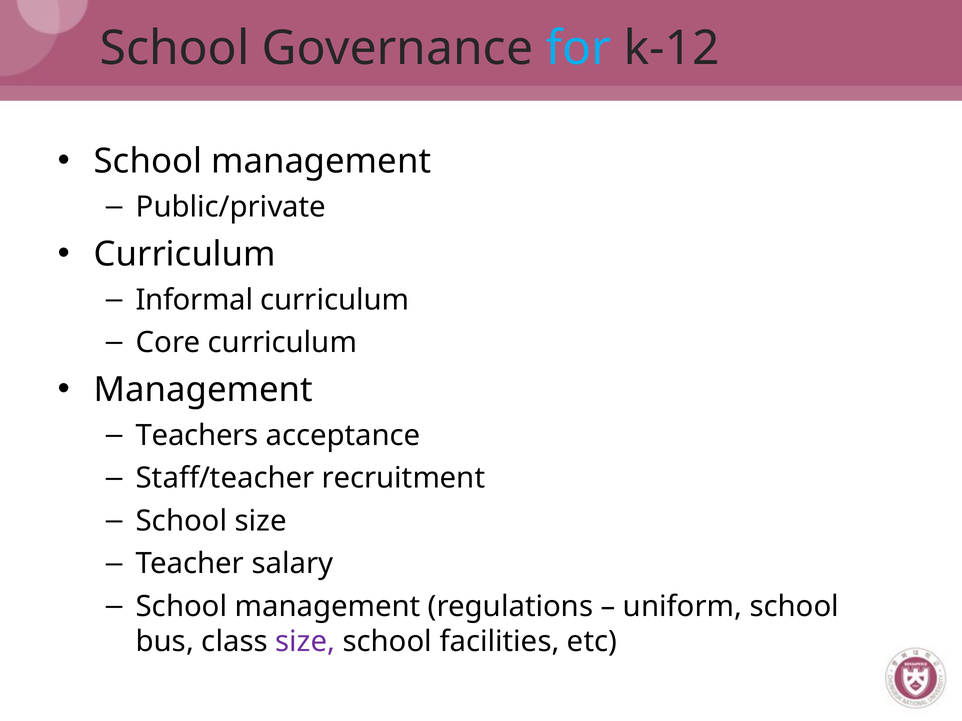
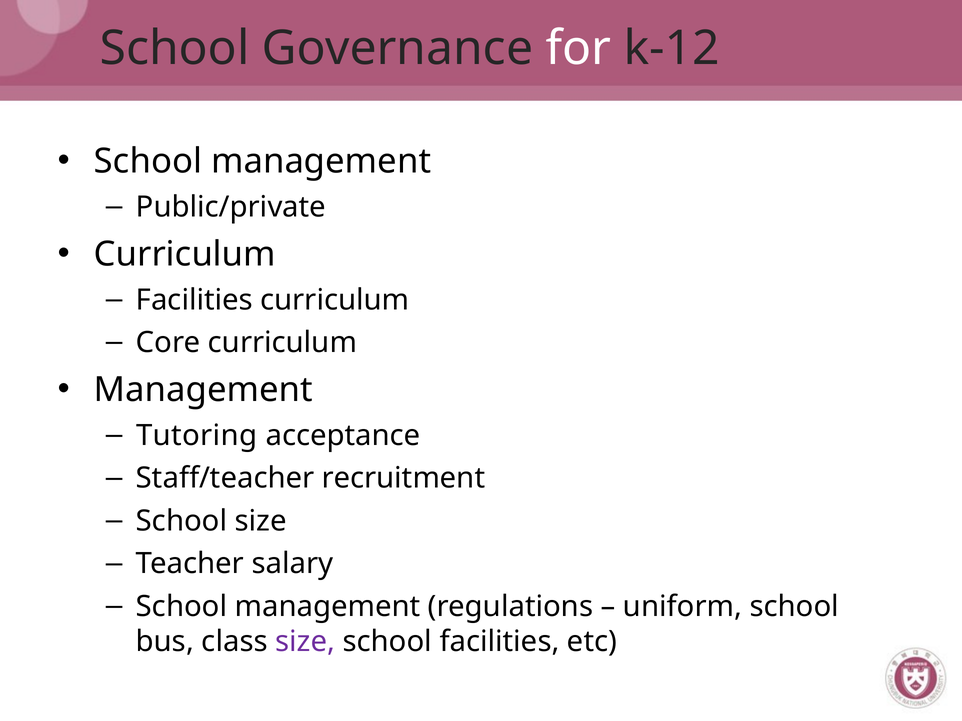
for colour: light blue -> white (578, 48)
Informal: Informal -> Facilities (194, 300)
Teachers: Teachers -> Tutoring (197, 436)
